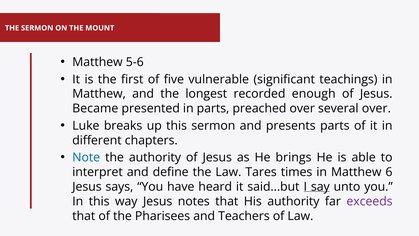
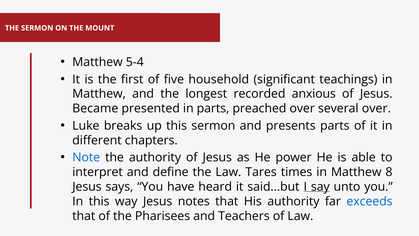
5-6: 5-6 -> 5-4 (135, 62)
vulnerable: vulnerable -> household (219, 79)
enough: enough -> anxious (314, 94)
brings: brings -> power (294, 158)
6: 6 -> 8 (389, 172)
exceeds colour: purple -> blue (369, 202)
